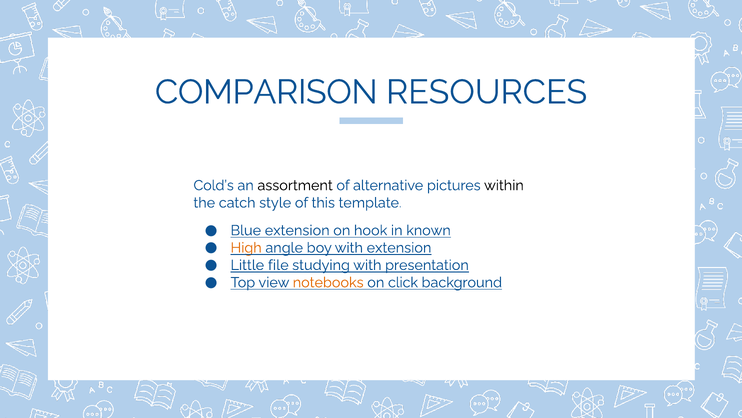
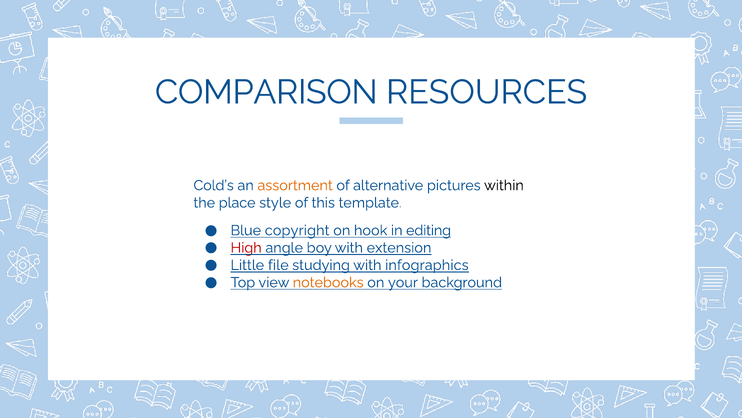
assortment colour: black -> orange (295, 185)
catch: catch -> place (237, 203)
Blue extension: extension -> copyright (297, 230)
known: known -> editing (429, 230)
High colour: orange -> red (246, 247)
presentation: presentation -> infographics (427, 265)
click: click -> your (403, 282)
